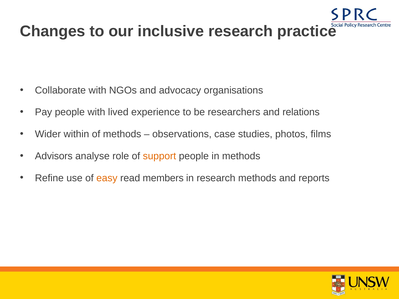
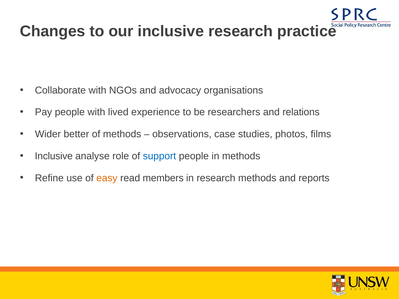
within: within -> better (76, 134)
Advisors: Advisors -> Inclusive (54, 156)
support colour: orange -> blue (159, 156)
